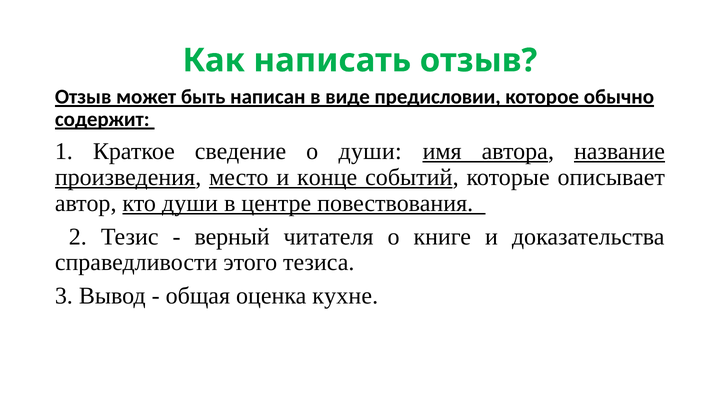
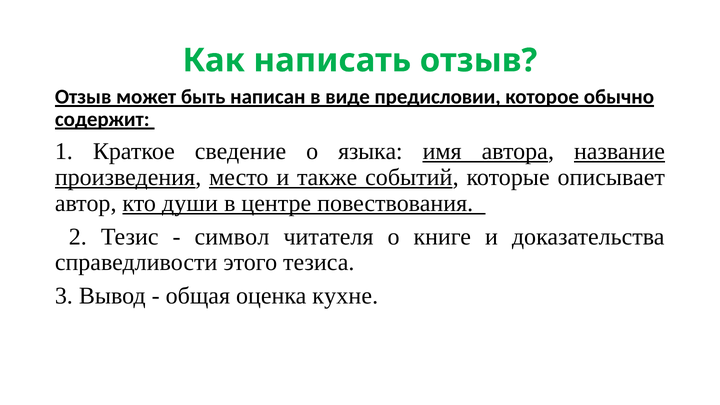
о души: души -> языка (370, 151)
конце: конце -> также (327, 177)
верный: верный -> символ (232, 237)
